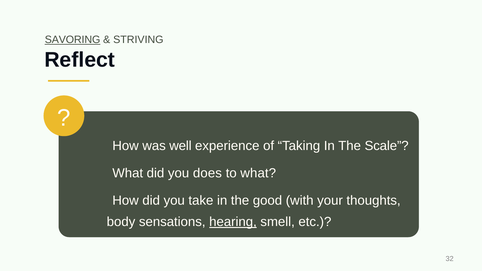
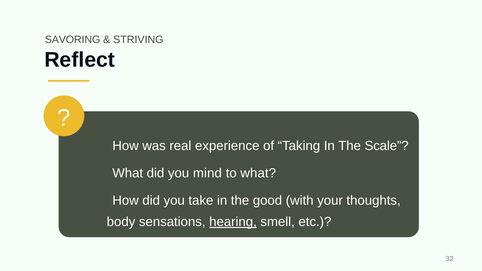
SAVORING underline: present -> none (73, 40)
well: well -> real (180, 146)
does: does -> mind (207, 173)
